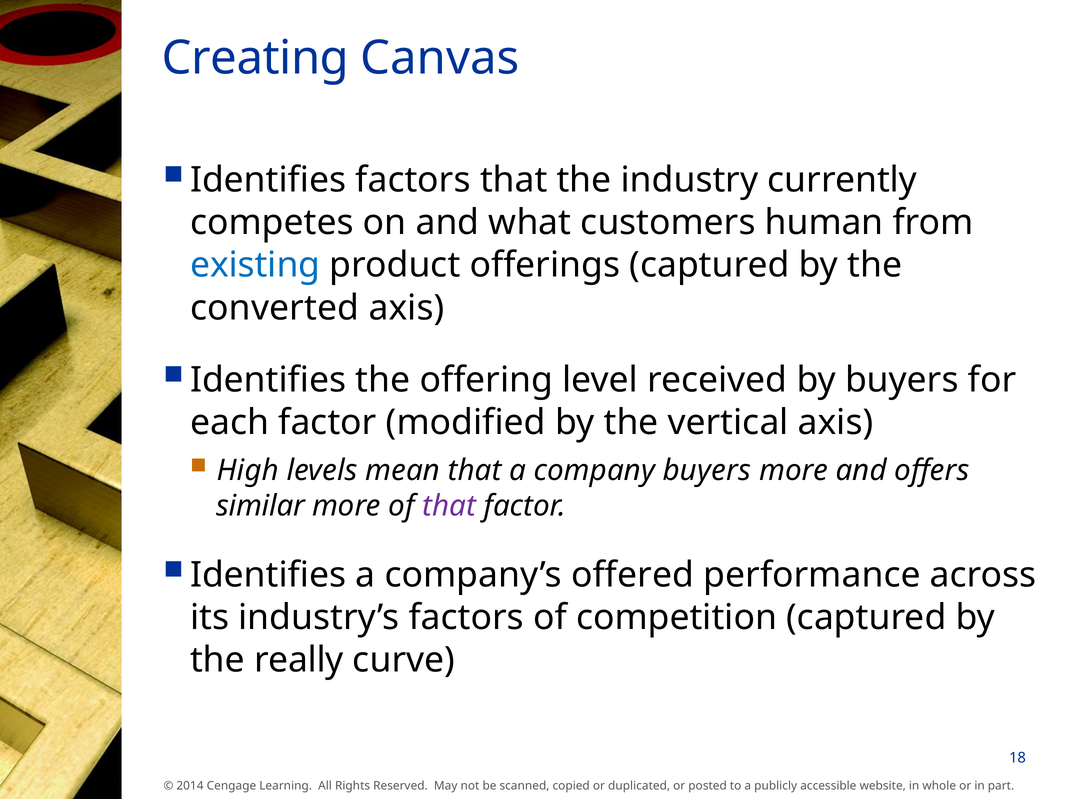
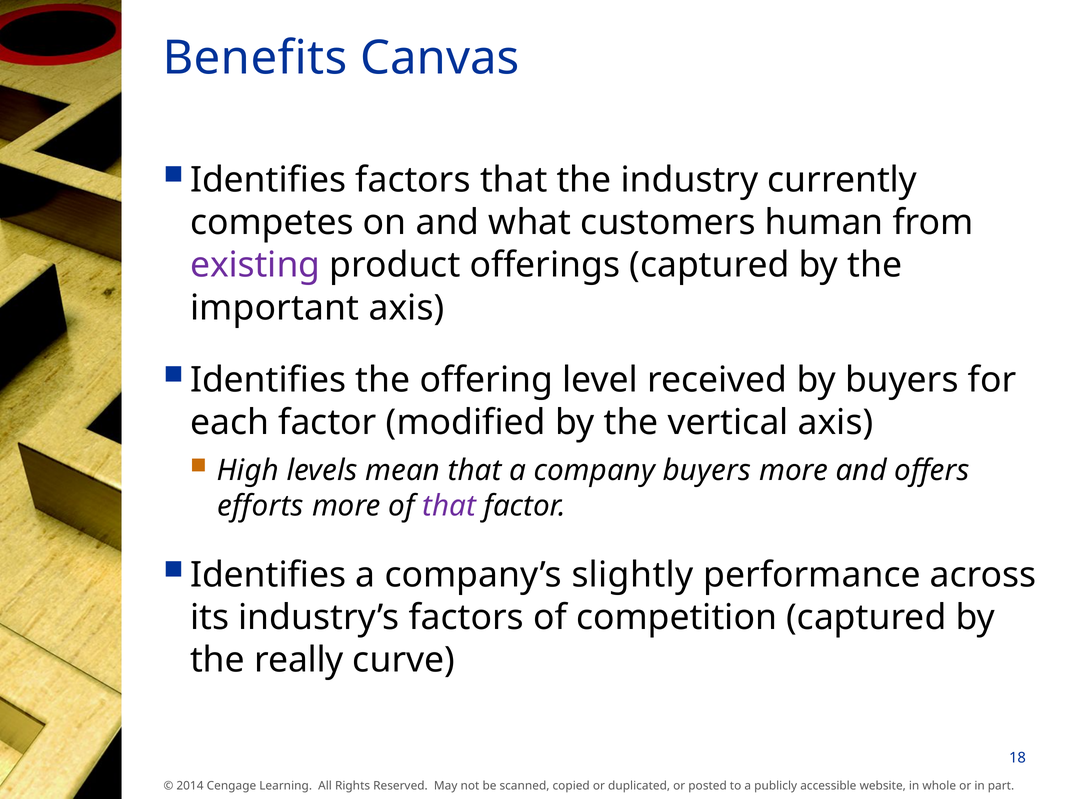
Creating: Creating -> Benefits (255, 58)
existing colour: blue -> purple (255, 265)
converted: converted -> important (275, 308)
similar: similar -> efforts (260, 506)
offered: offered -> slightly (632, 575)
